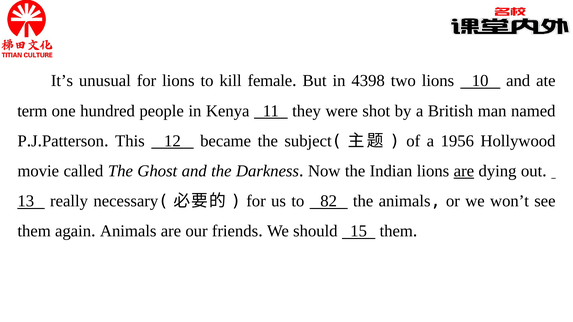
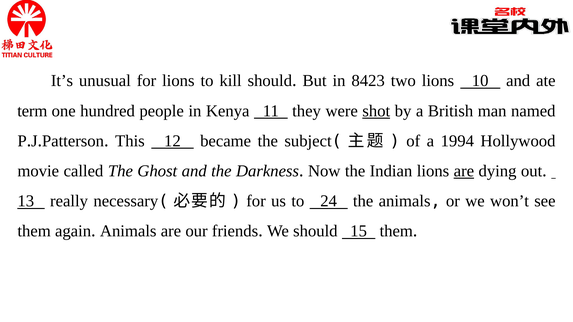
kill female: female -> should (270, 81)
4398: 4398 -> 8423 (368, 81)
shot underline: none -> present (376, 111)
1956: 1956 -> 1994 (457, 141)
82: 82 -> 24 (329, 201)
